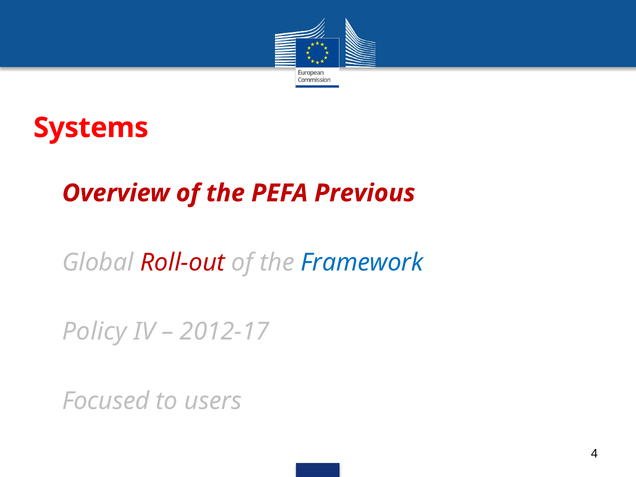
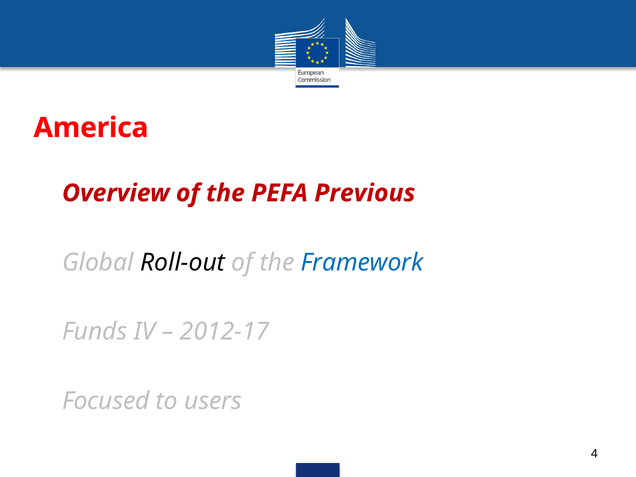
Systems: Systems -> America (91, 128)
Roll-out colour: red -> black (183, 262)
Policy: Policy -> Funds (95, 332)
